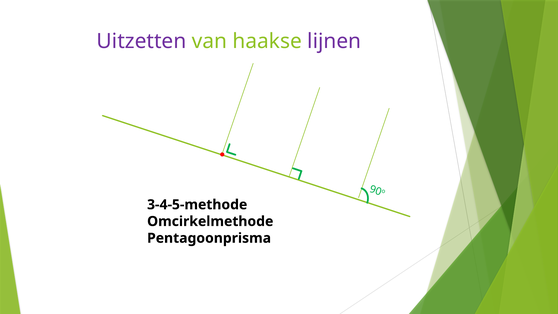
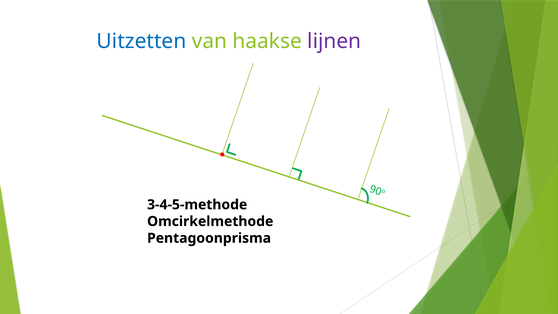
Uitzetten colour: purple -> blue (142, 41)
